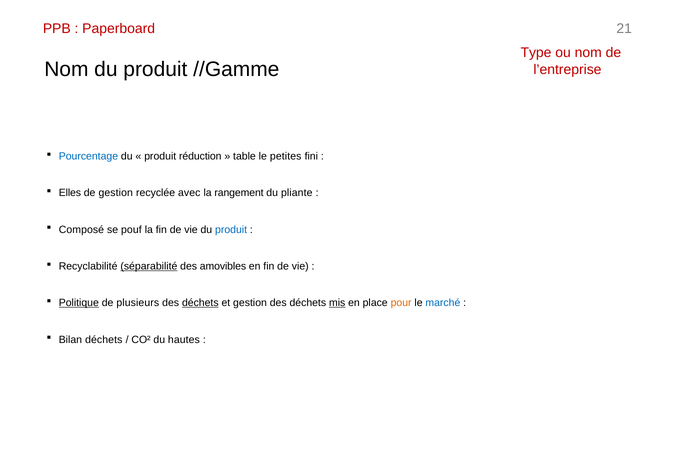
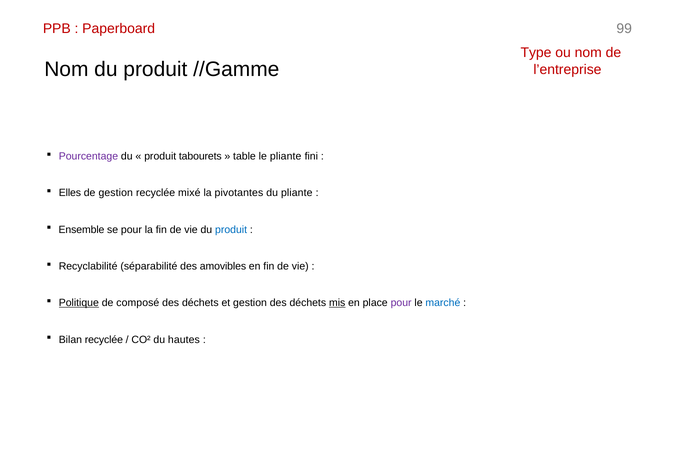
21: 21 -> 99 (624, 29)
Pourcentage colour: blue -> purple (88, 156)
réduction: réduction -> tabourets (200, 156)
le petites: petites -> pliante (286, 156)
avec: avec -> mixé (189, 193)
rangement: rangement -> pivotantes (239, 193)
Composé: Composé -> Ensemble (82, 230)
se pouf: pouf -> pour (131, 230)
séparabilité underline: present -> none (149, 267)
plusieurs: plusieurs -> composé (138, 303)
déchets underline: present -> none (200, 303)
pour colour: orange -> purple (401, 303)
Bilan déchets: déchets -> recyclée (104, 340)
